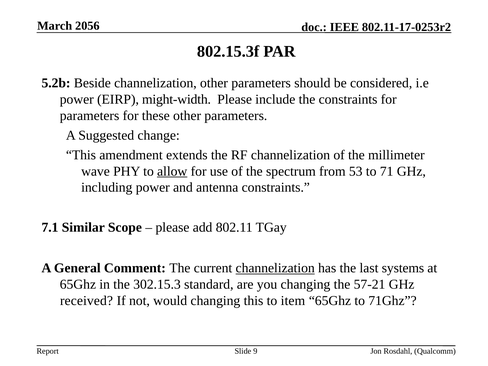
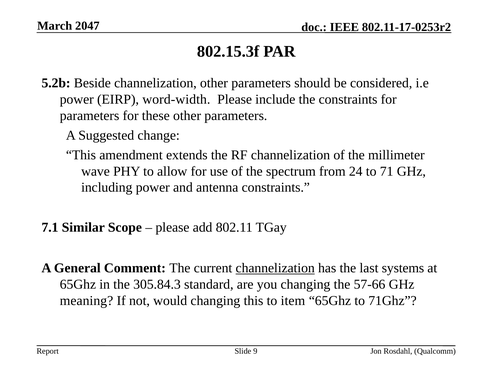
2056: 2056 -> 2047 (87, 26)
might-width: might-width -> word-width (176, 99)
allow underline: present -> none (172, 171)
53: 53 -> 24 (356, 171)
302.15.3: 302.15.3 -> 305.84.3 (157, 284)
57-21: 57-21 -> 57-66 (370, 284)
received: received -> meaning (87, 301)
